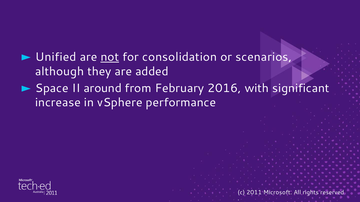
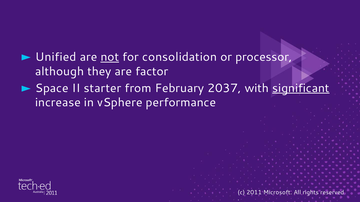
scenarios: scenarios -> processor (264, 57)
added: added -> factor (152, 71)
around: around -> starter (103, 88)
2016: 2016 -> 2037 (224, 88)
significant underline: none -> present (301, 88)
